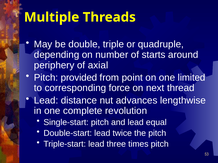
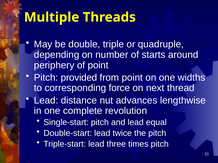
of axial: axial -> point (98, 65)
limited: limited -> widths (192, 78)
